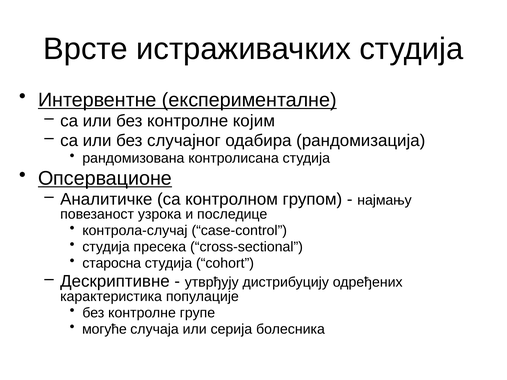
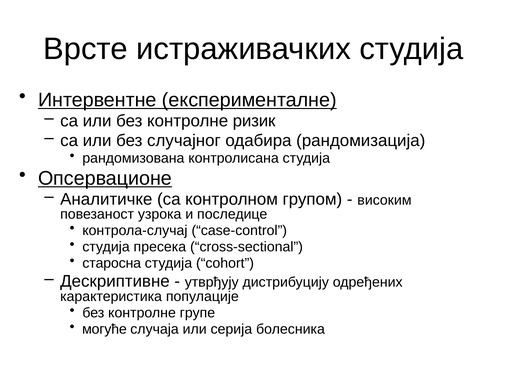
којим: којим -> ризик (254, 121)
најмању: најмању -> високим (384, 200)
